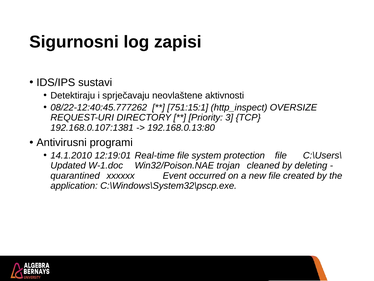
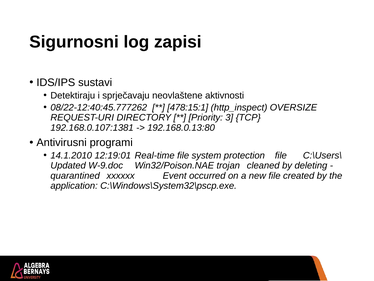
751:15:1: 751:15:1 -> 478:15:1 (188, 107)
W-1.doc: W-1.doc -> W-9.doc (106, 165)
